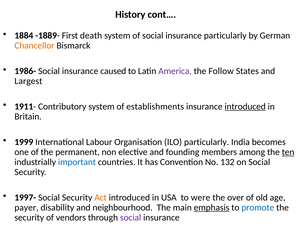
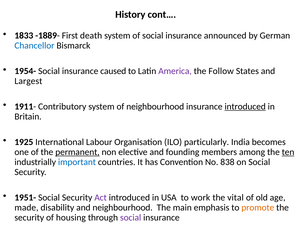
1884: 1884 -> 1833 (24, 36)
insurance particularly: particularly -> announced (225, 36)
Chancellor colour: orange -> blue (34, 46)
1986-: 1986- -> 1954- (25, 71)
of establishments: establishments -> neighbourhood (155, 107)
1999: 1999 -> 1925 (24, 142)
permanent underline: none -> present (77, 152)
132: 132 -> 838 (227, 162)
1997-: 1997- -> 1951- (25, 198)
Act colour: orange -> purple (101, 198)
were: were -> work (201, 198)
over: over -> vital (236, 198)
payer: payer -> made (26, 208)
emphasis underline: present -> none (212, 208)
promote colour: blue -> orange (258, 208)
vendors: vendors -> housing (71, 218)
